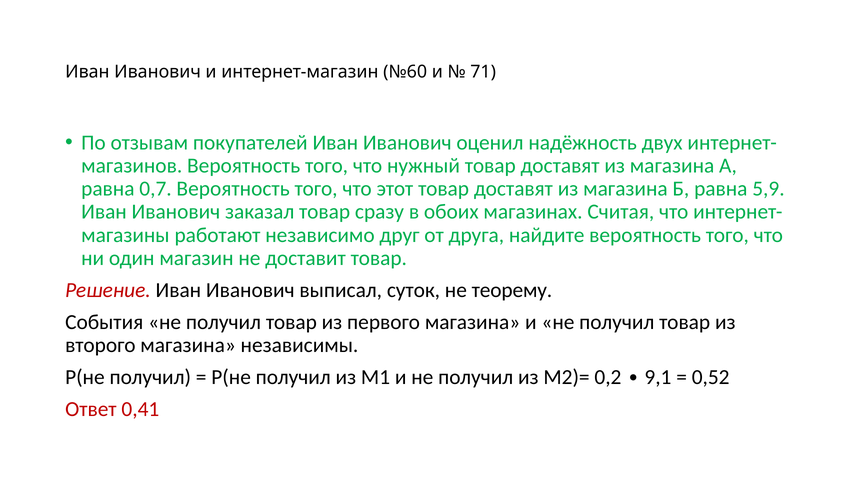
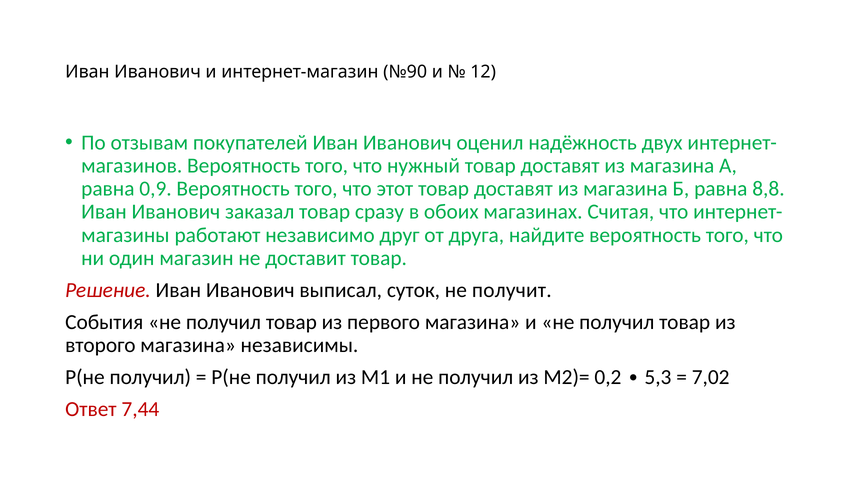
№60: №60 -> №90 (405, 72)
71: 71 -> 12 (483, 72)
0,7: 0,7 -> 0,9 (156, 189)
5,9: 5,9 -> 8,8 (768, 189)
теорему: теорему -> получит (512, 290)
9,1: 9,1 -> 5,3 (658, 377)
0,52: 0,52 -> 7,02 (711, 377)
0,41: 0,41 -> 7,44 (140, 409)
